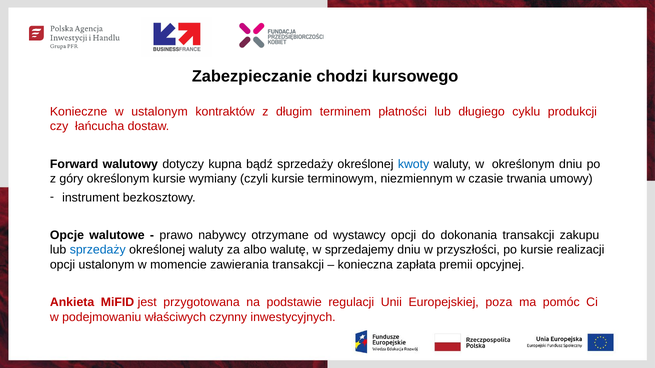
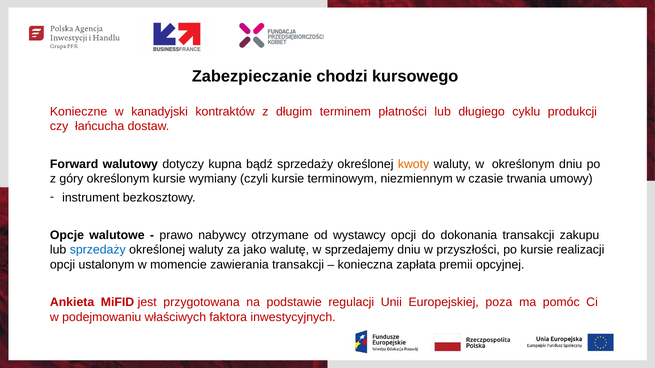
w ustalonym: ustalonym -> kanadyjski (160, 112)
kwoty colour: blue -> orange (414, 164)
albo: albo -> jako (255, 250)
czynny: czynny -> faktora (228, 317)
